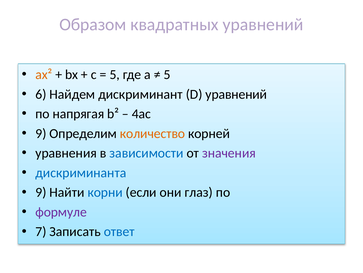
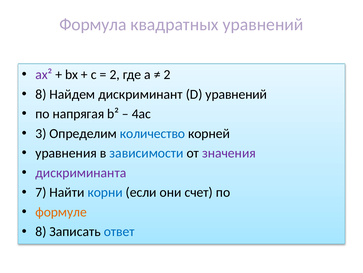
Образом: Образом -> Формула (93, 25)
ax² colour: orange -> purple (44, 74)
5: 5 -> 2 (115, 74)
5: 5 -> 2 (167, 74)
6: 6 -> 8 (41, 94)
9: 9 -> 3 (41, 133)
количество colour: orange -> blue (153, 133)
дискриминанта colour: blue -> purple (81, 172)
9: 9 -> 7 (41, 192)
глаз: глаз -> счет (199, 192)
формуле colour: purple -> orange (61, 212)
7: 7 -> 8 (41, 231)
